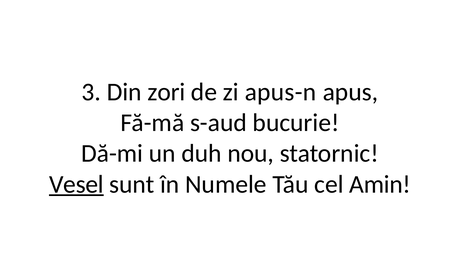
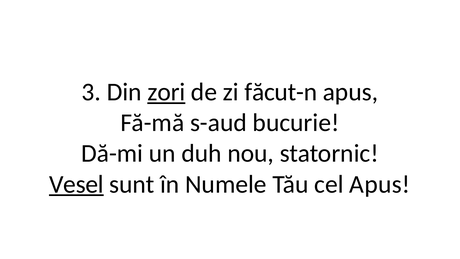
zori underline: none -> present (166, 92)
apus-n: apus-n -> făcut-n (281, 92)
cel Amin: Amin -> Apus (380, 184)
